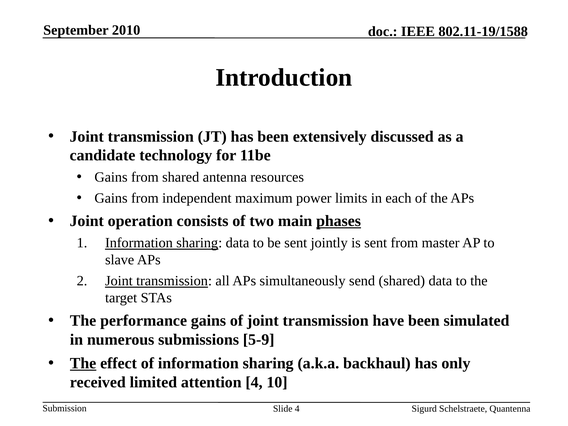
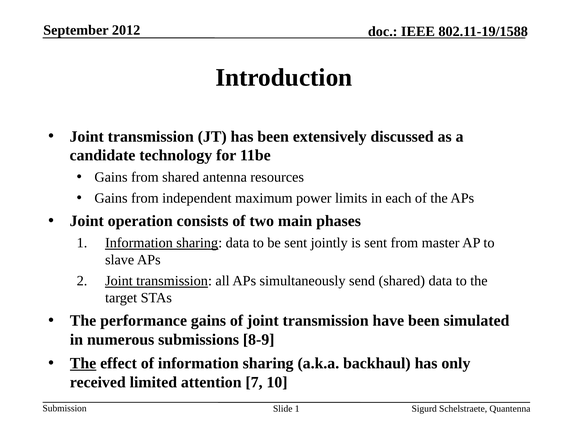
2010: 2010 -> 2012 (126, 30)
phases underline: present -> none (339, 221)
5-9: 5-9 -> 8-9 (259, 340)
attention 4: 4 -> 7 (254, 382)
Slide 4: 4 -> 1 (297, 409)
